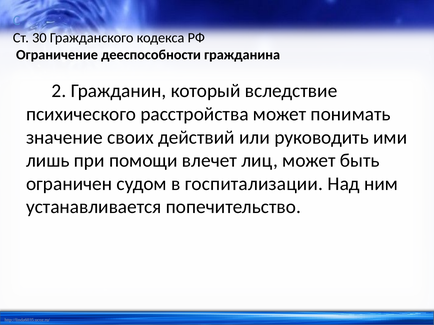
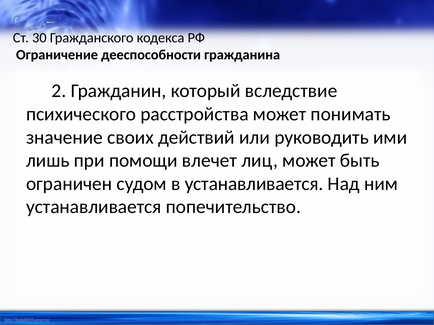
в госпитализации: госпитализации -> устанавливается (254, 184)
